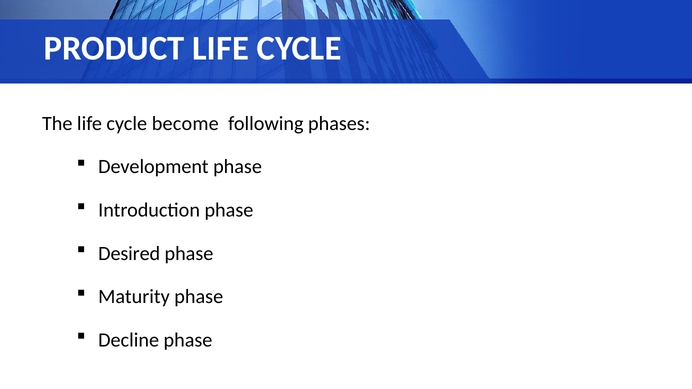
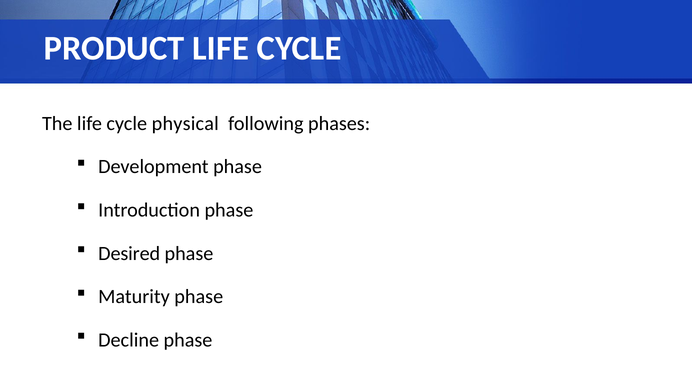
become: become -> physical (185, 124)
